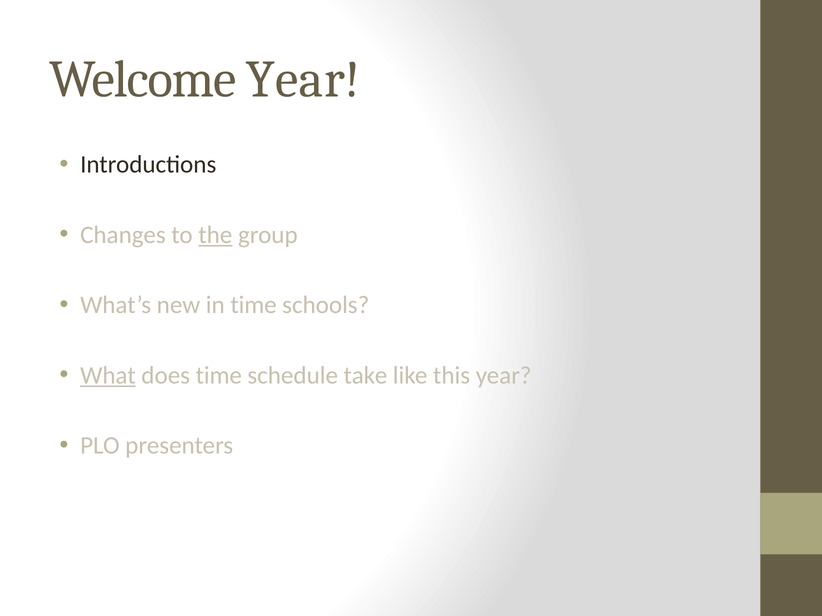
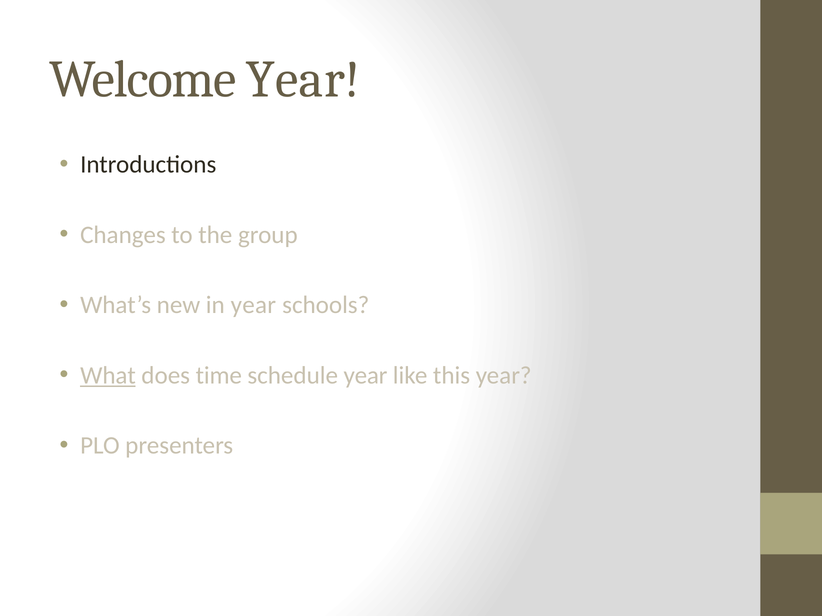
the underline: present -> none (215, 235)
in time: time -> year (253, 305)
schedule take: take -> year (366, 376)
